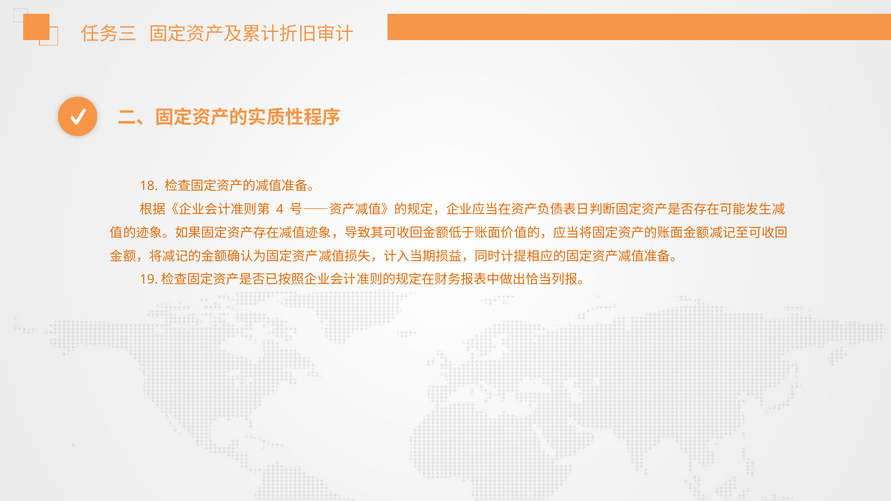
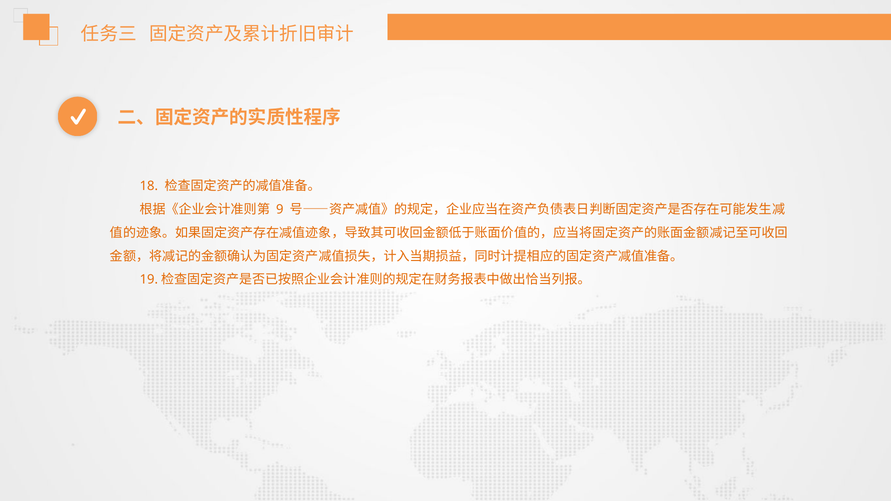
4: 4 -> 9 (280, 210)
